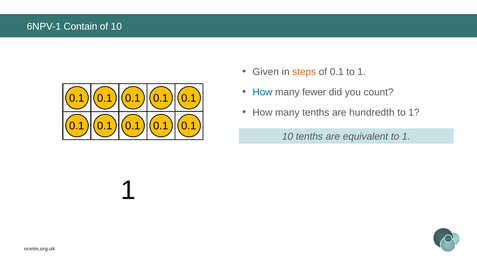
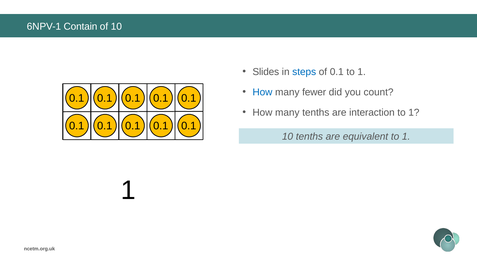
Given: Given -> Slides (266, 72)
steps colour: orange -> blue (304, 72)
hundredth: hundredth -> interaction (372, 113)
